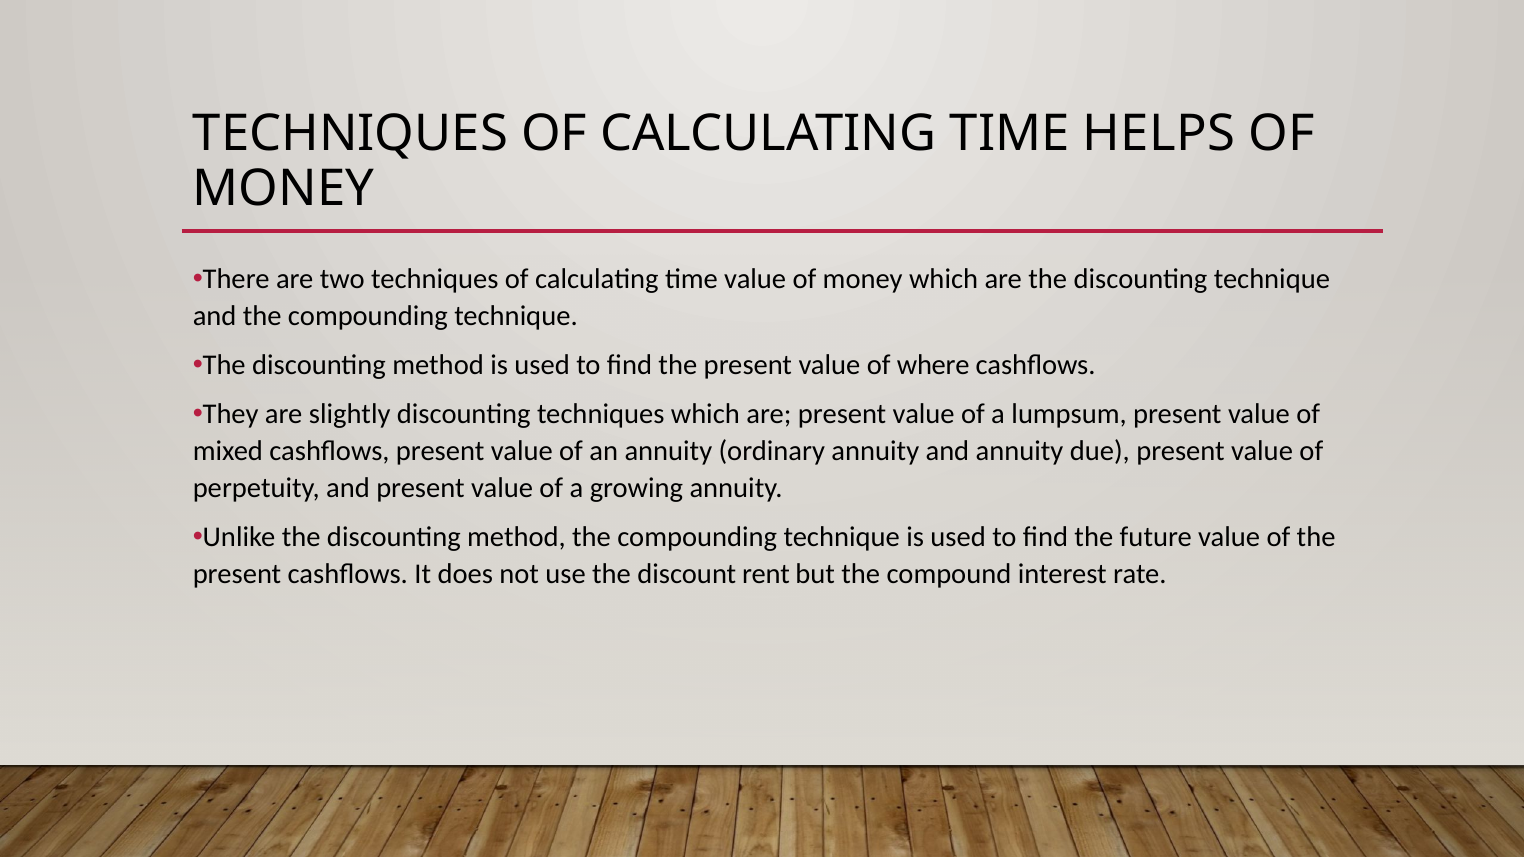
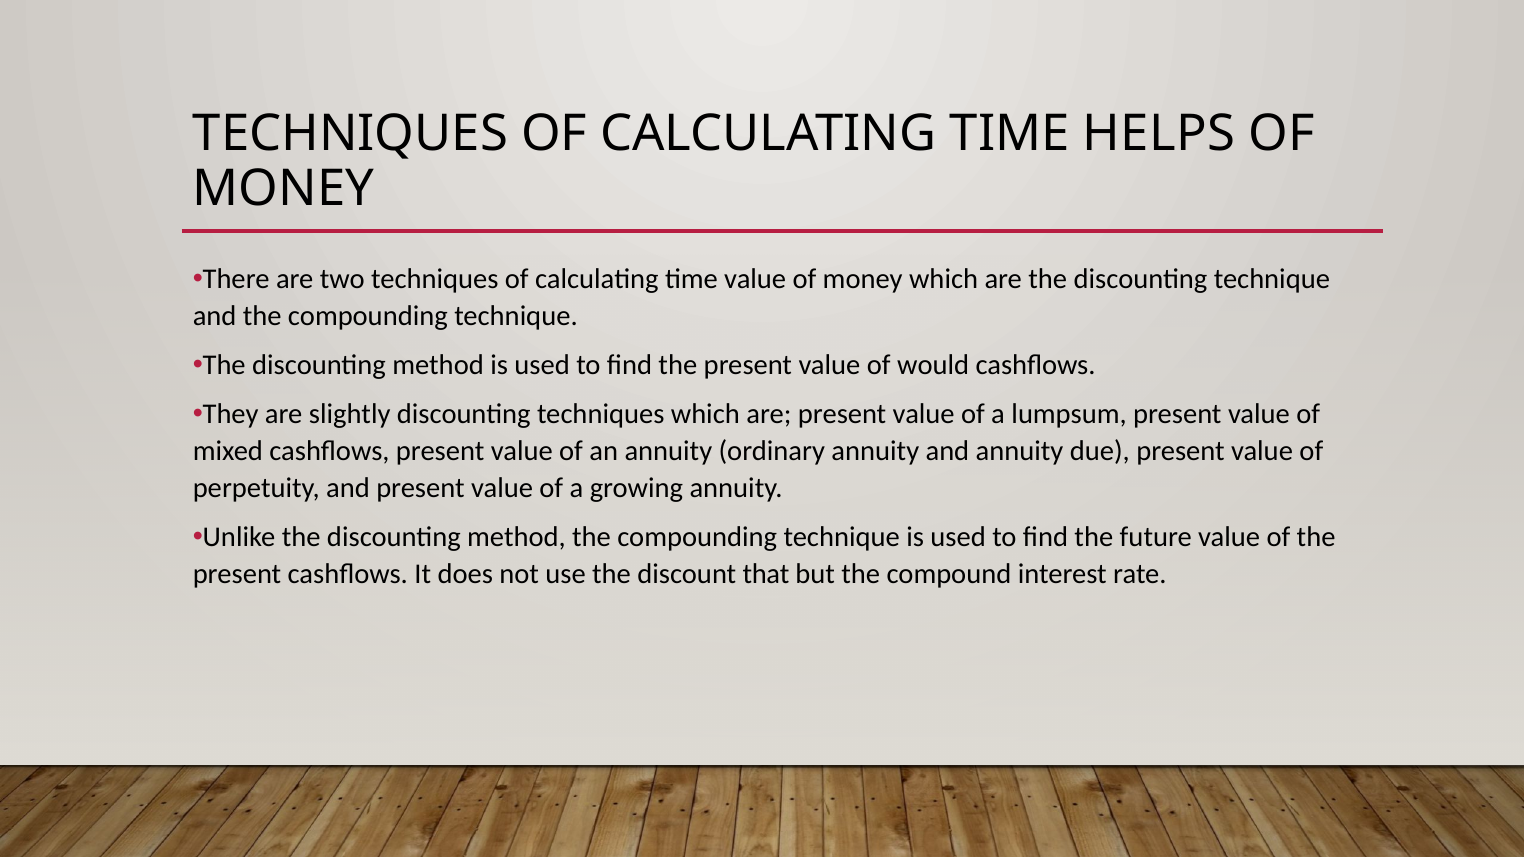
where: where -> would (933, 365)
rent: rent -> that (766, 574)
